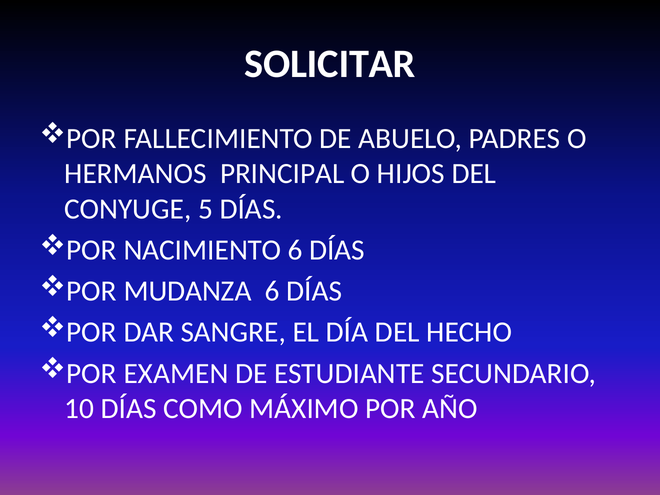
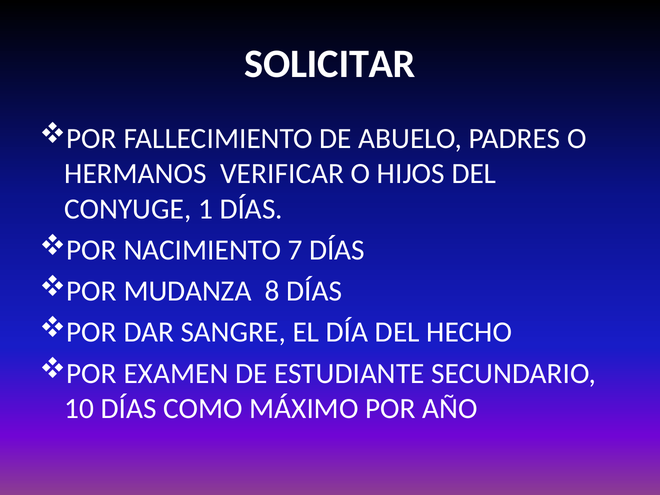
PRINCIPAL: PRINCIPAL -> VERIFICAR (282, 174)
5: 5 -> 1 (205, 209)
NACIMIENTO 6: 6 -> 7 (295, 250)
MUDANZA 6: 6 -> 8 (272, 291)
